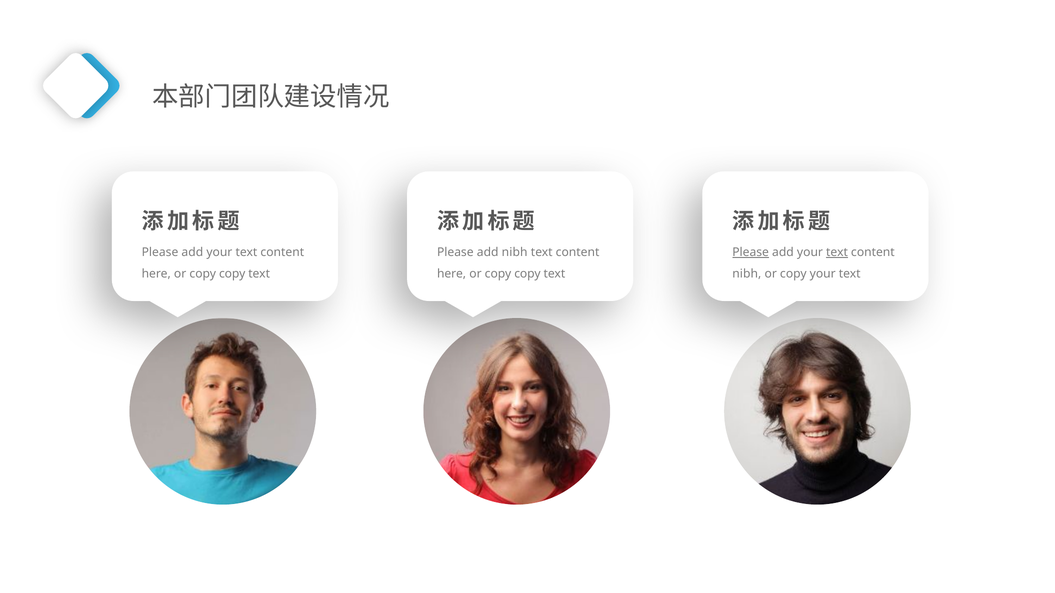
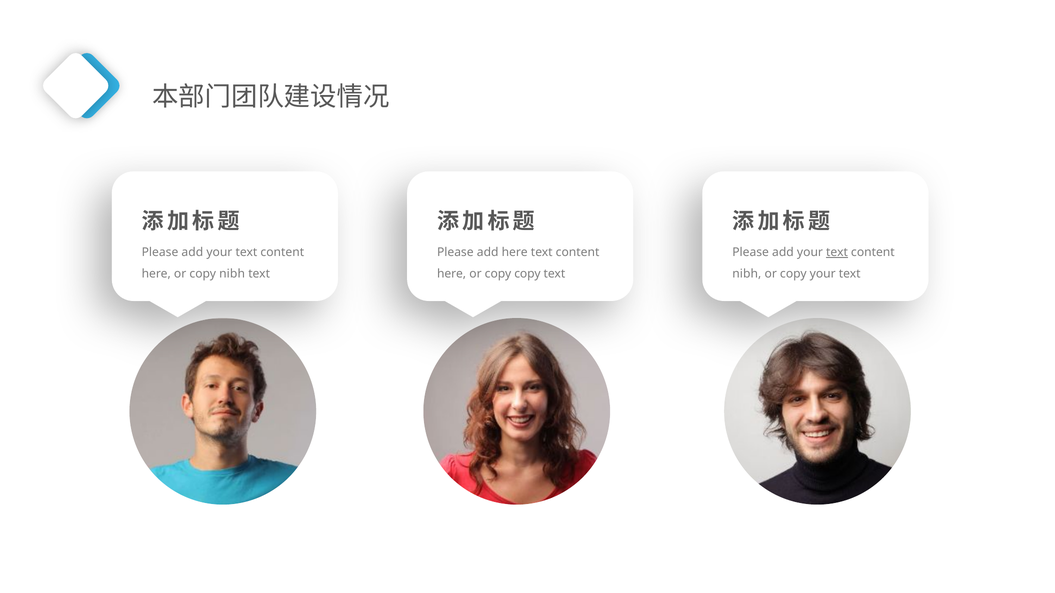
add nibh: nibh -> here (515, 252)
Please underline: present -> none (751, 252)
copy: copy -> nibh (232, 274)
